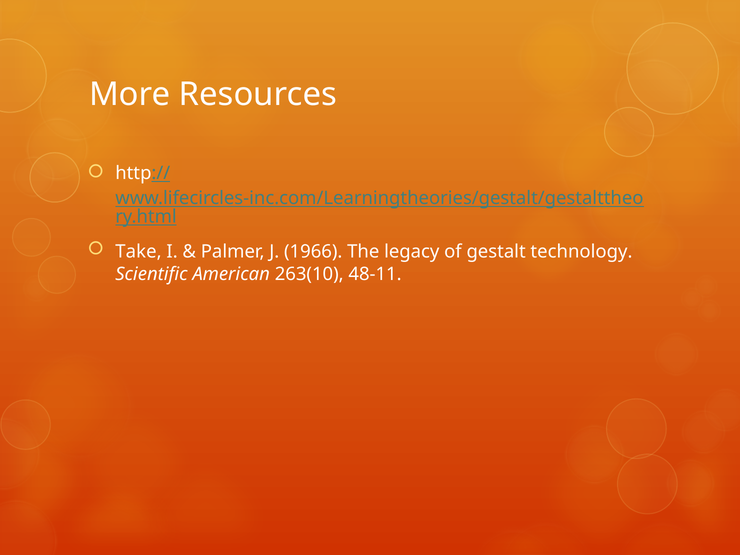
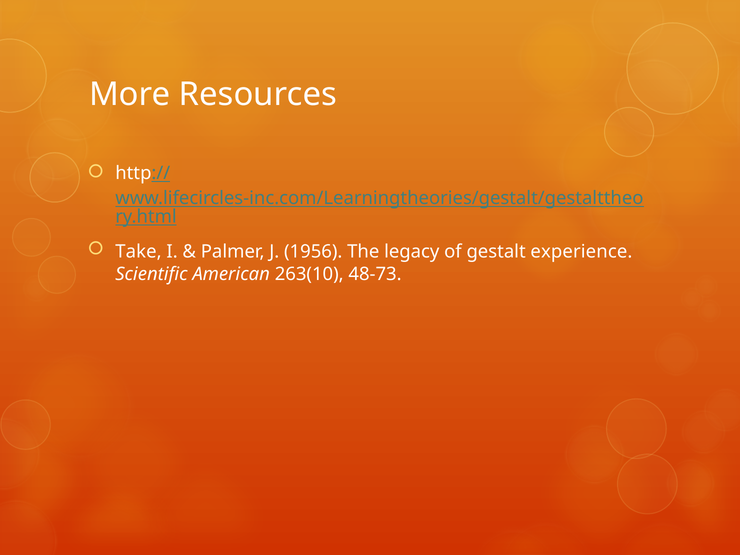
1966: 1966 -> 1956 (313, 252)
technology: technology -> experience (581, 252)
48-11: 48-11 -> 48-73 (375, 274)
